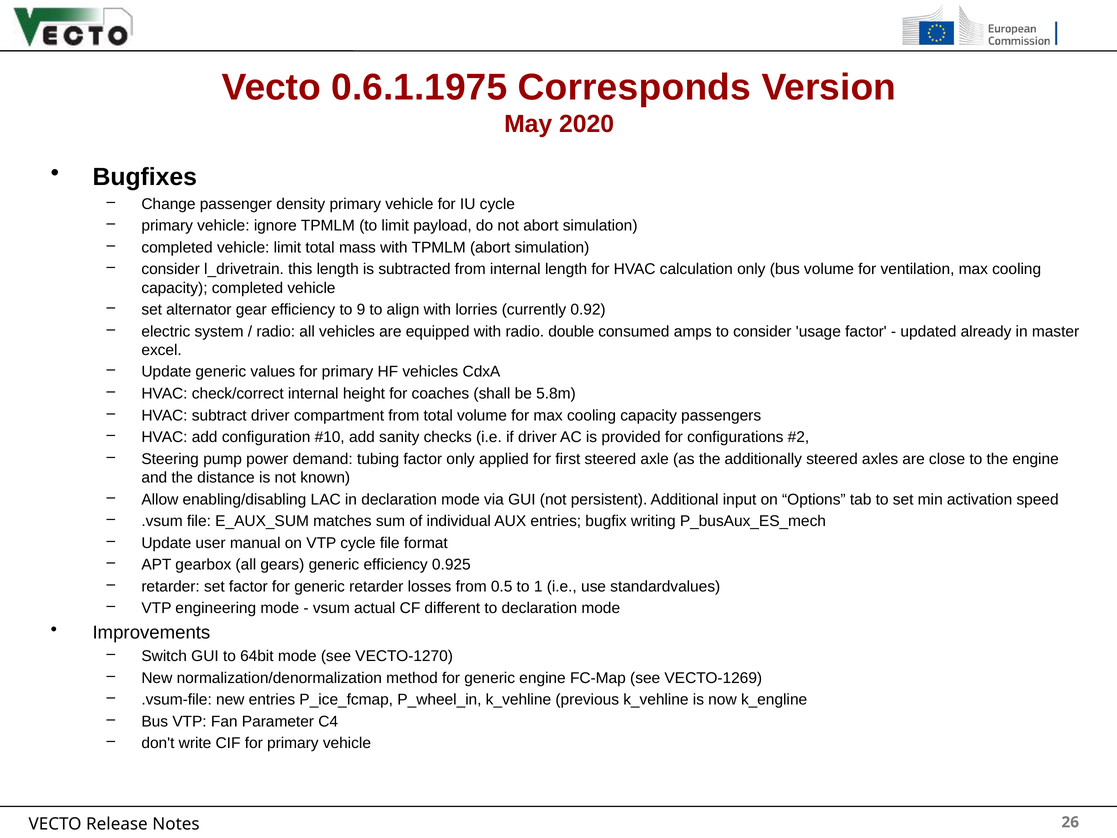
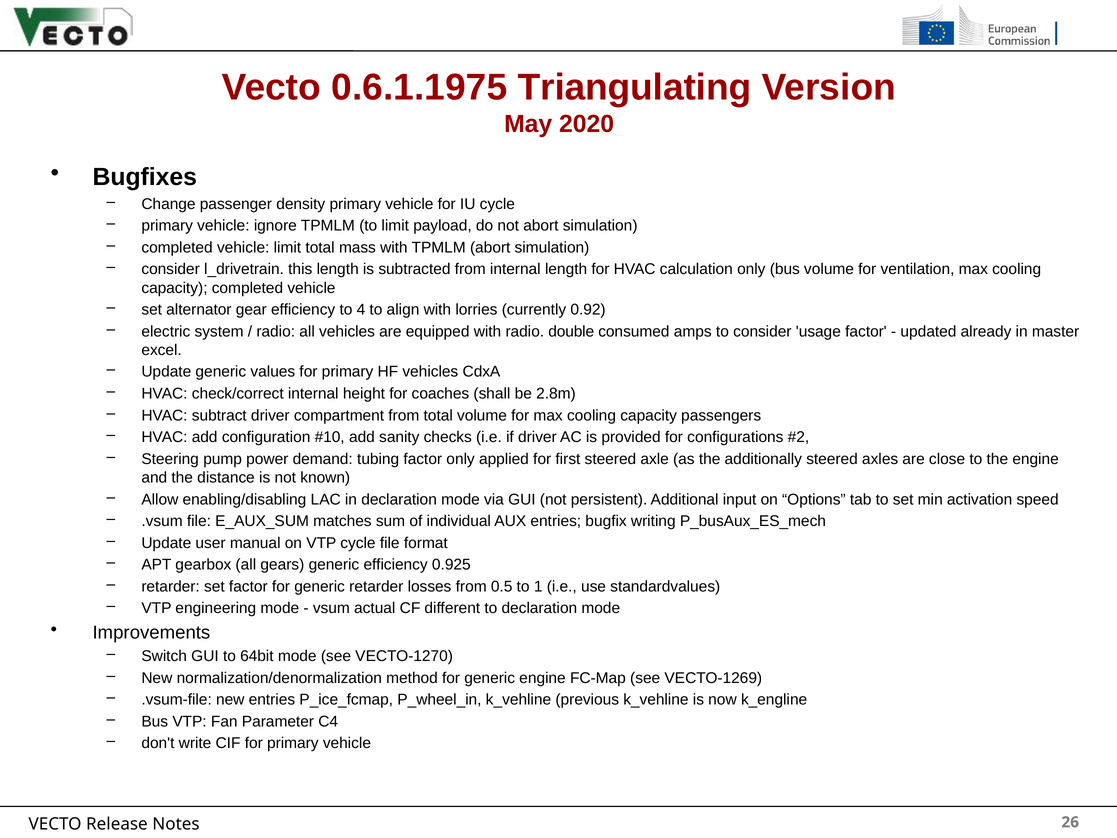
Corresponds: Corresponds -> Triangulating (635, 88)
9: 9 -> 4 (361, 310)
5.8m: 5.8m -> 2.8m (556, 394)
